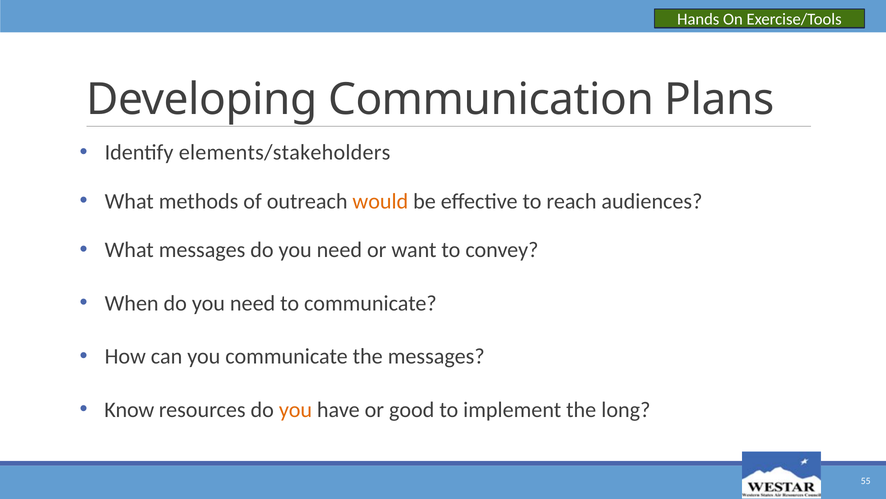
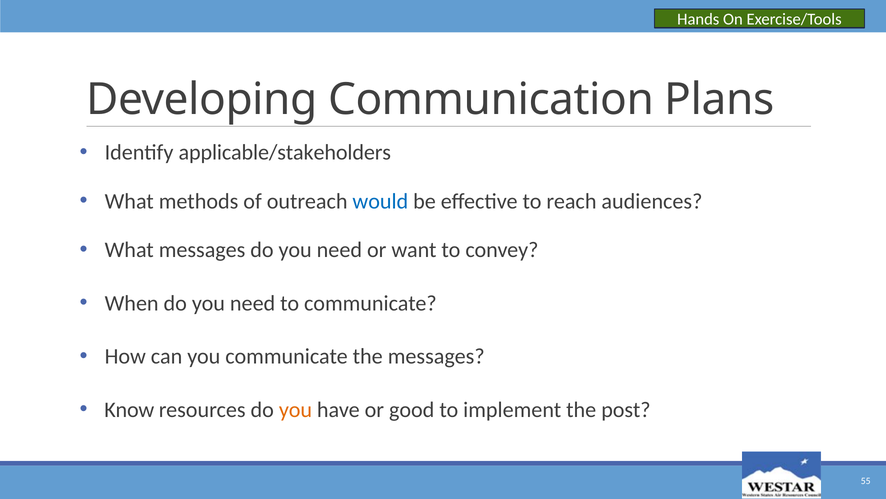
elements/stakeholders: elements/stakeholders -> applicable/stakeholders (285, 152)
would colour: orange -> blue (380, 201)
long: long -> post (626, 409)
